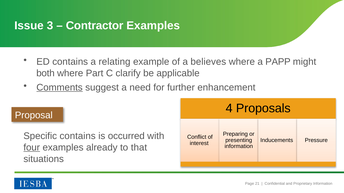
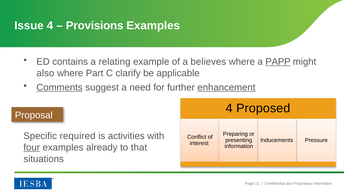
Issue 3: 3 -> 4 (50, 26)
Contractor: Contractor -> Provisions (95, 26)
PAPP underline: none -> present (278, 62)
both: both -> also (45, 73)
enhancement underline: none -> present (226, 88)
Proposals: Proposals -> Proposed (263, 109)
Specific contains: contains -> required (78, 136)
occurred: occurred -> activities (126, 136)
